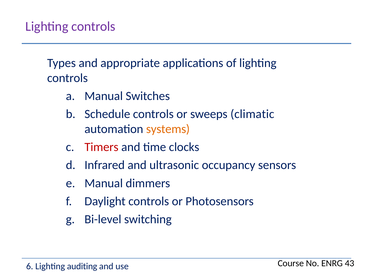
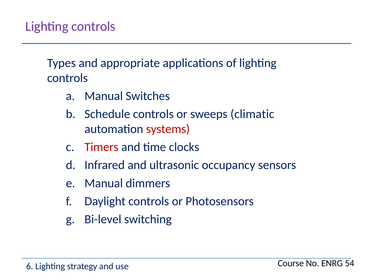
systems colour: orange -> red (168, 129)
43: 43 -> 54 (350, 263)
auditing: auditing -> strategy (82, 266)
